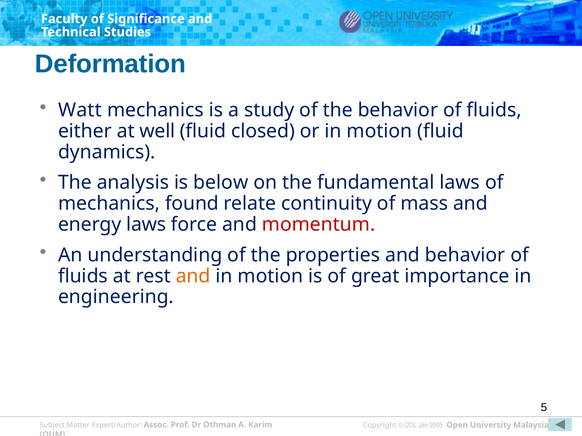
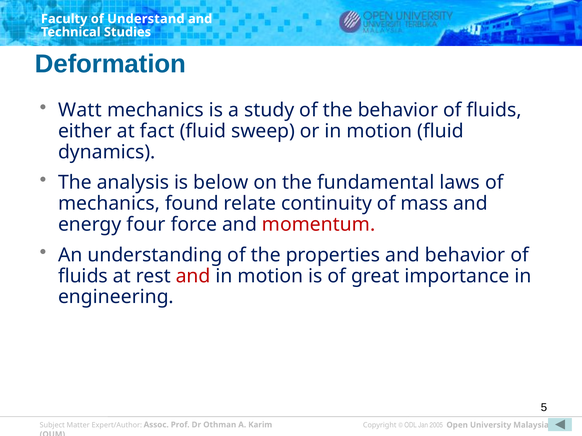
Significance: Significance -> Understand (146, 19)
well: well -> fact (157, 131)
closed: closed -> sweep (263, 131)
energy laws: laws -> four (146, 225)
and colour: orange -> red (193, 276)
